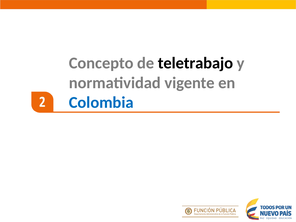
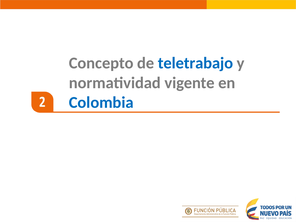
teletrabajo colour: black -> blue (196, 63)
